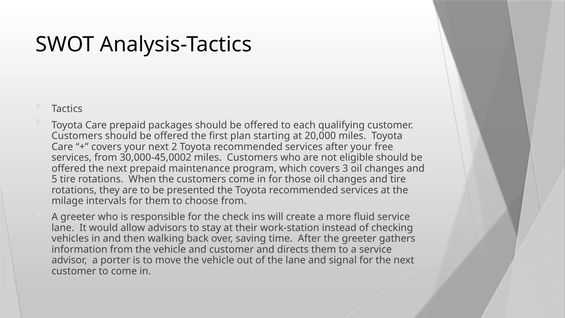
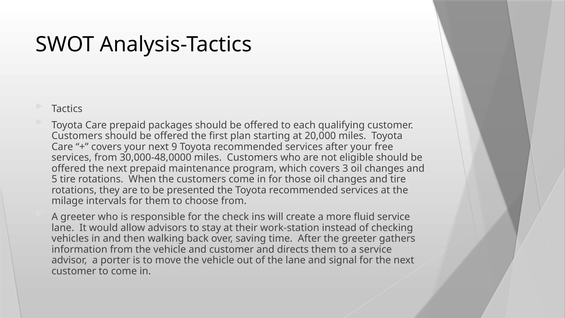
2: 2 -> 9 (174, 147)
30,000-45,0002: 30,000-45,0002 -> 30,000-48,0000 (156, 157)
